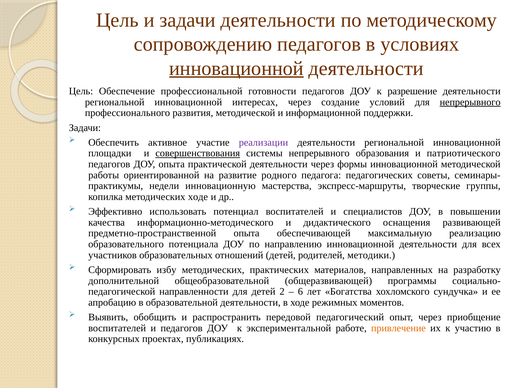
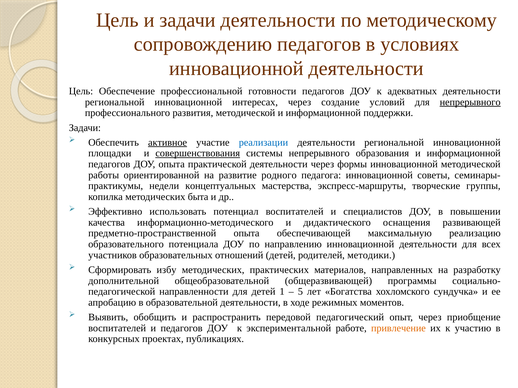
инновационной underline: present -> none (236, 69)
разрешение: разрешение -> адекватных (412, 91)
активное underline: none -> present (168, 143)
реализации colour: purple -> blue (263, 143)
образования и патриотического: патриотического -> информационной (464, 154)
педагога педагогических: педагогических -> инновационной (379, 175)
инновационную: инновационную -> концептуальных (221, 186)
методических ходе: ходе -> быта (198, 197)
2: 2 -> 1 (282, 292)
6: 6 -> 5 (300, 292)
